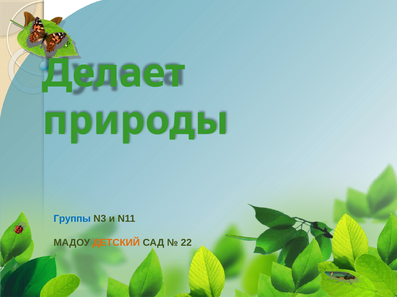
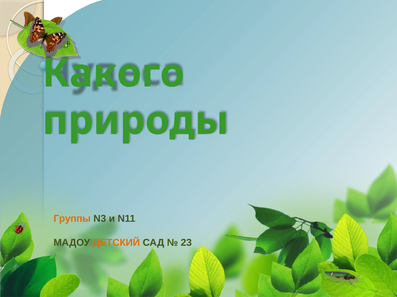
Делает: Делает -> Какого (113, 74)
Группы colour: blue -> orange (72, 219)
22: 22 -> 23 (186, 243)
